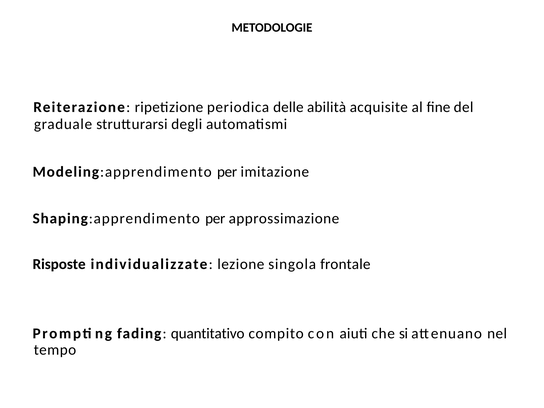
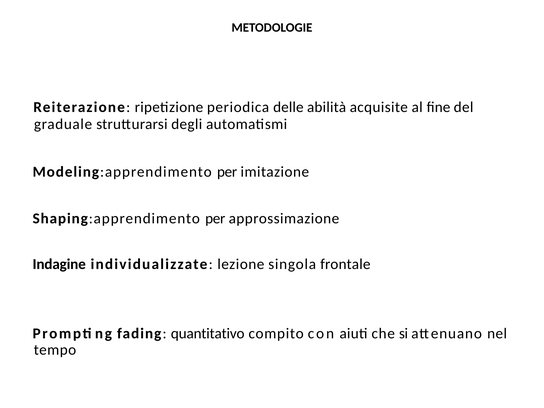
Risposte: Risposte -> Indagine (59, 264)
